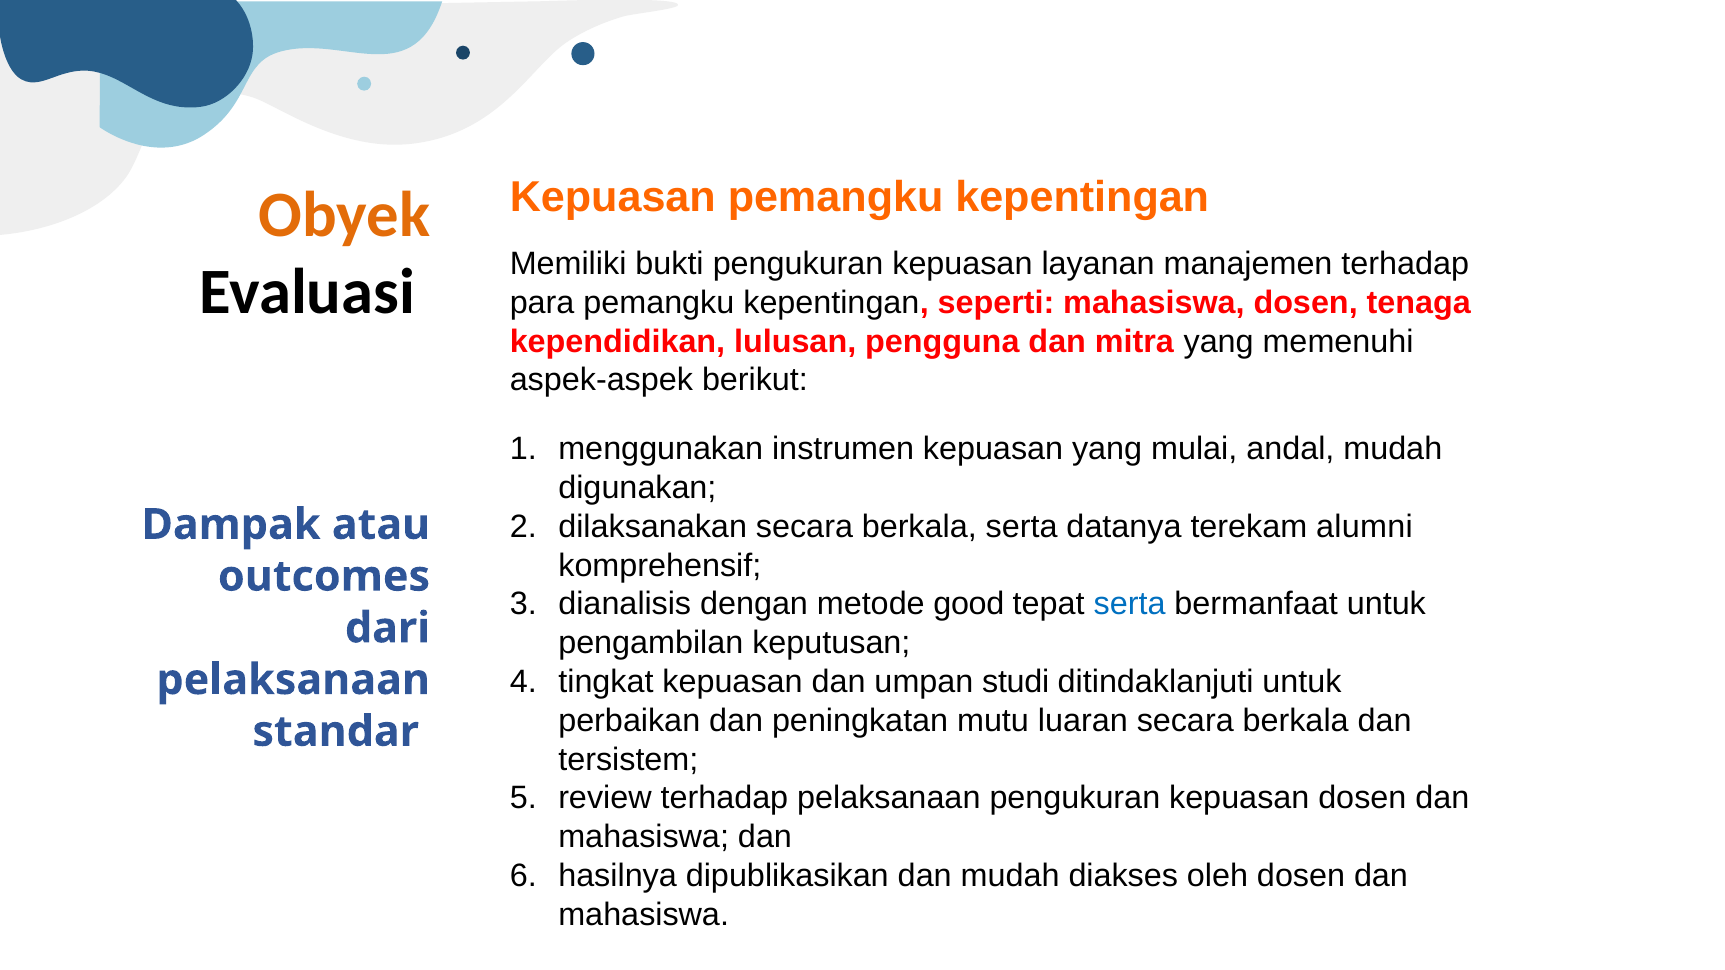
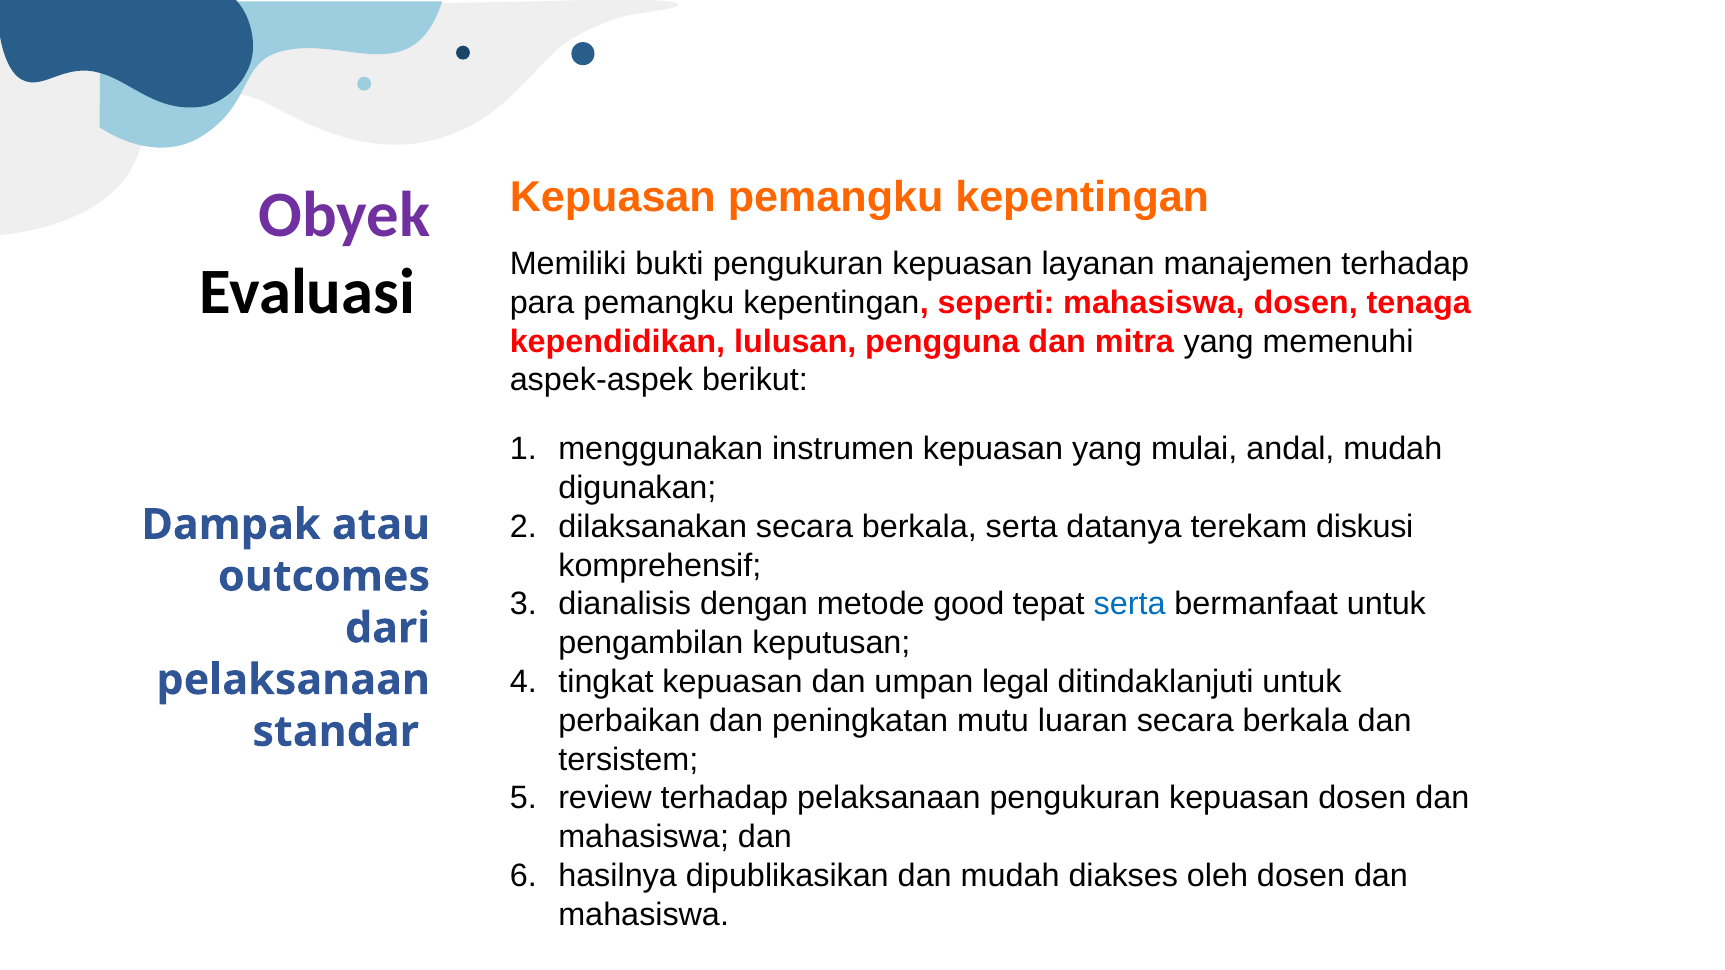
Obyek colour: orange -> purple (344, 215)
alumni: alumni -> diskusi (1365, 527)
studi: studi -> legal (1016, 682)
